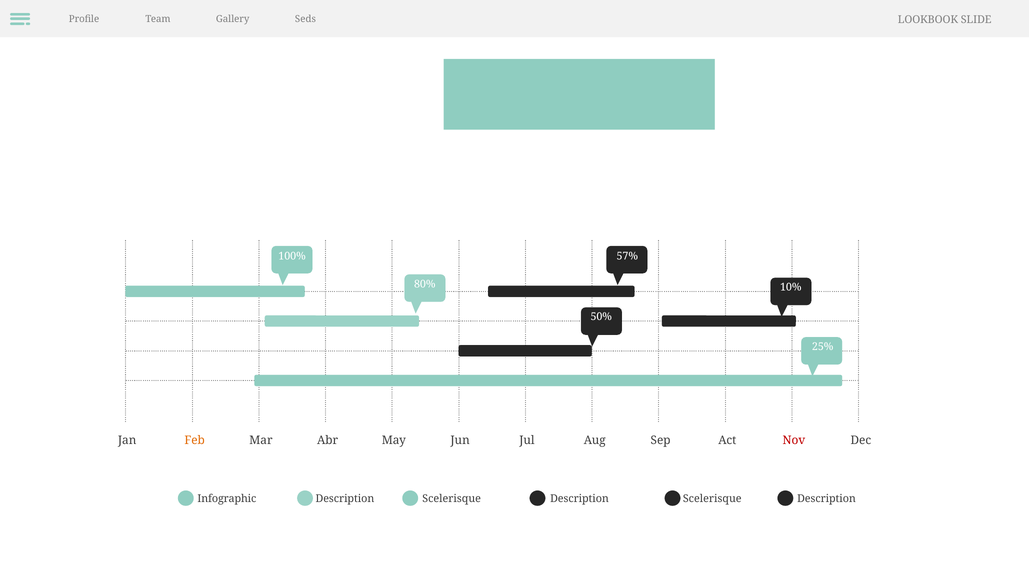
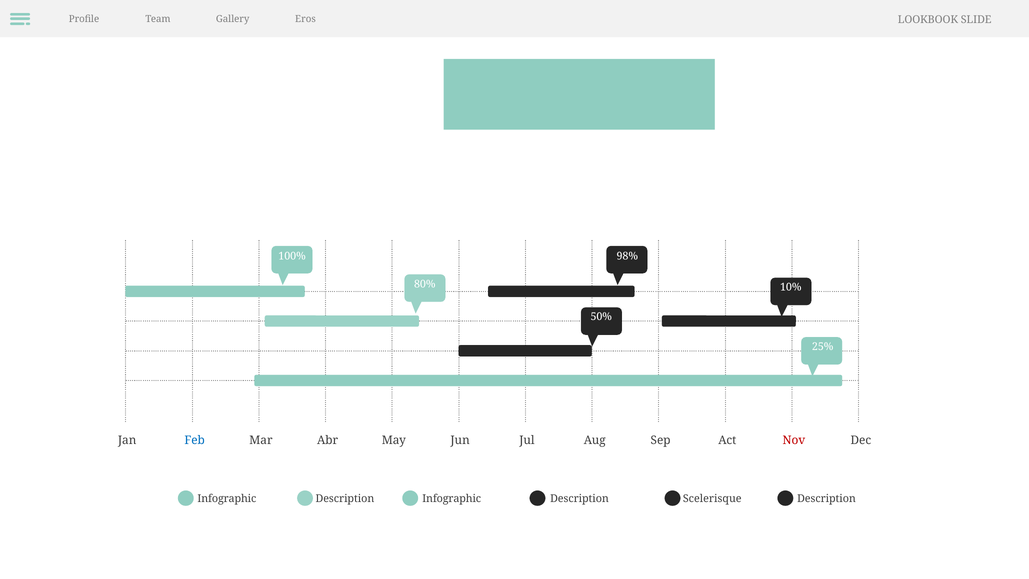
Seds: Seds -> Eros (305, 19)
57%: 57% -> 98% (627, 256)
Feb colour: orange -> blue (195, 440)
Scelerisque: Scelerisque -> Infographic (452, 499)
